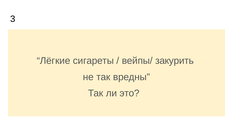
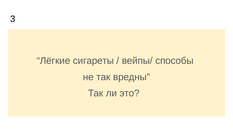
закурить: закурить -> способы (174, 61)
